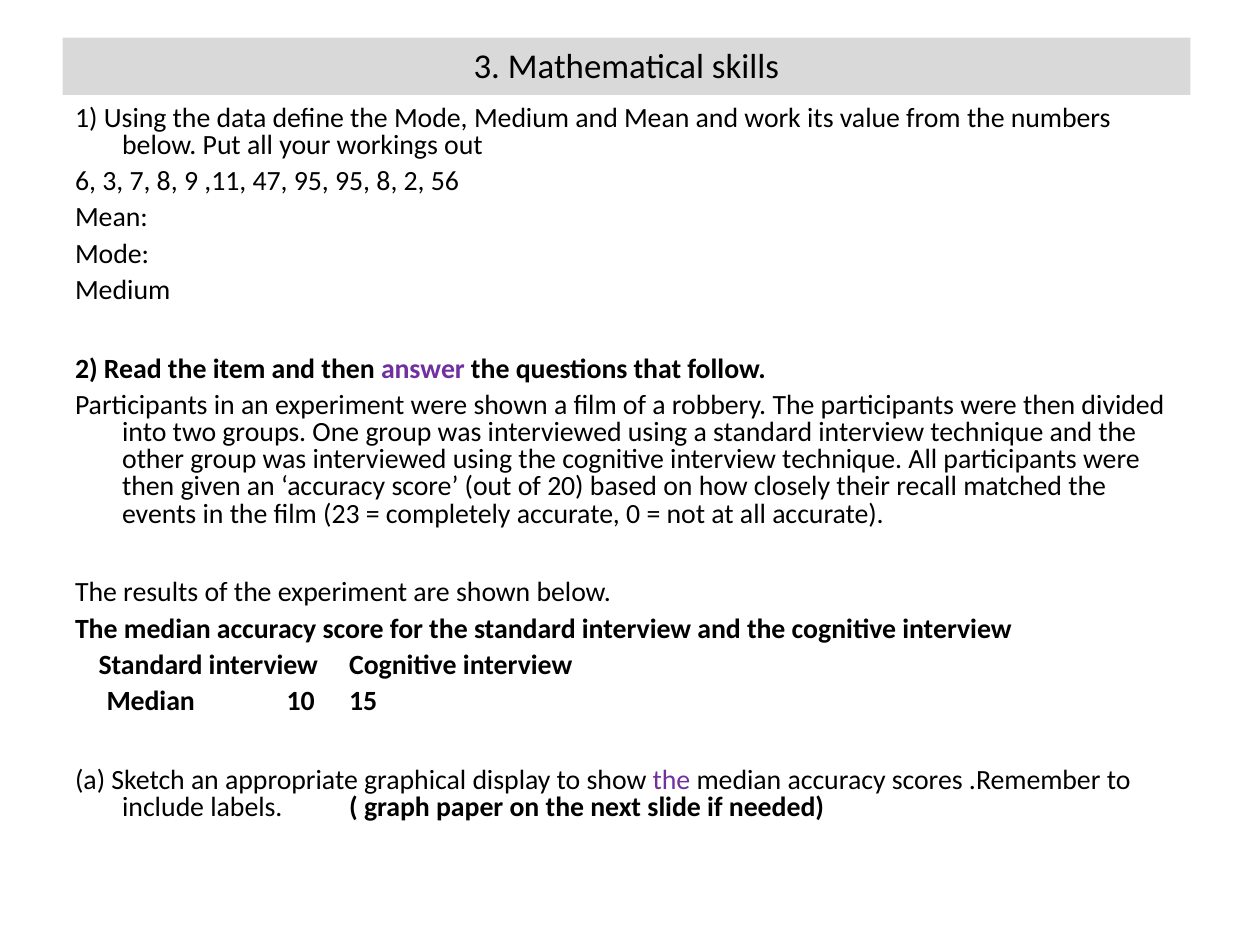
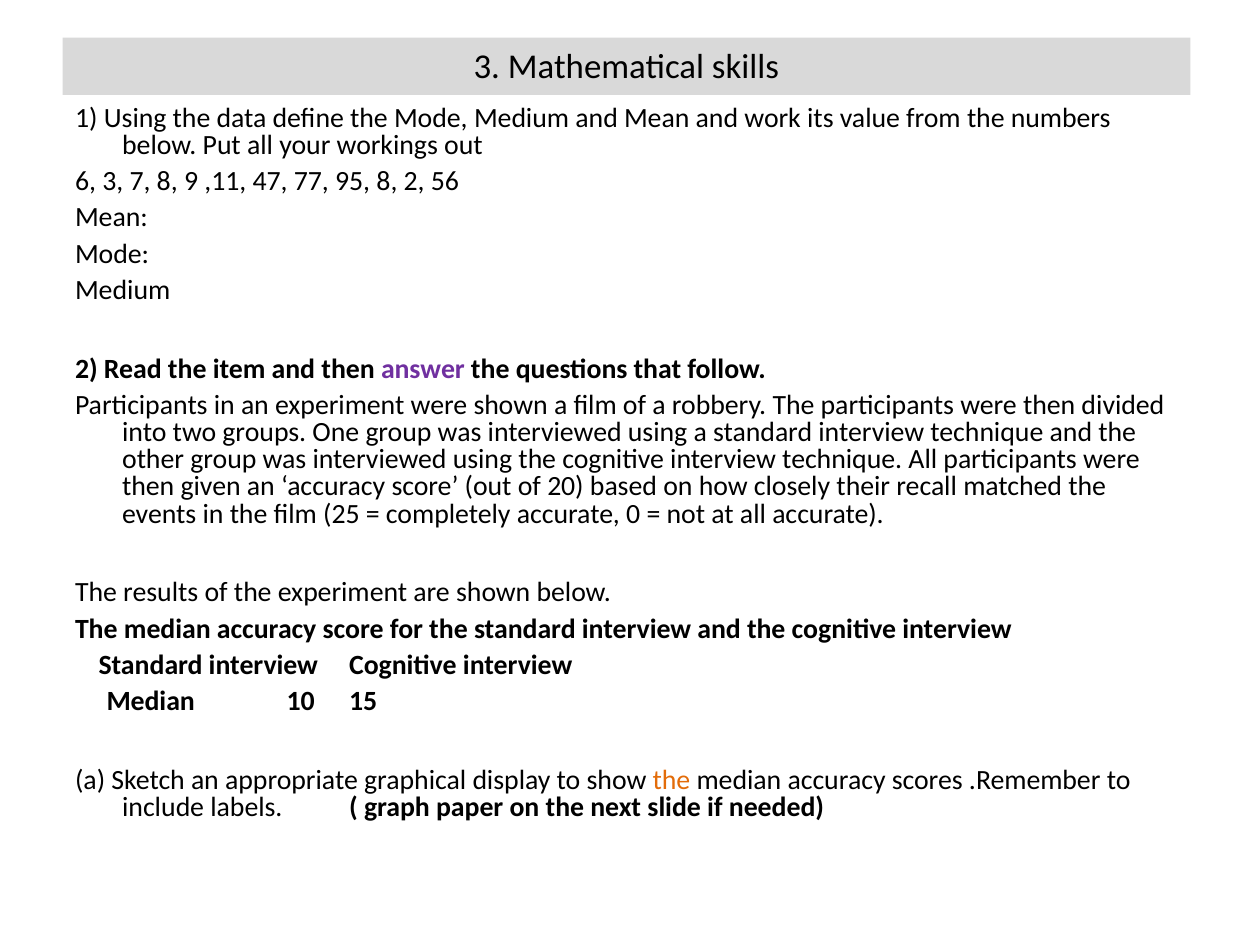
47 95: 95 -> 77 (311, 182)
23: 23 -> 25 (341, 514)
the colour: purple -> orange (671, 781)
